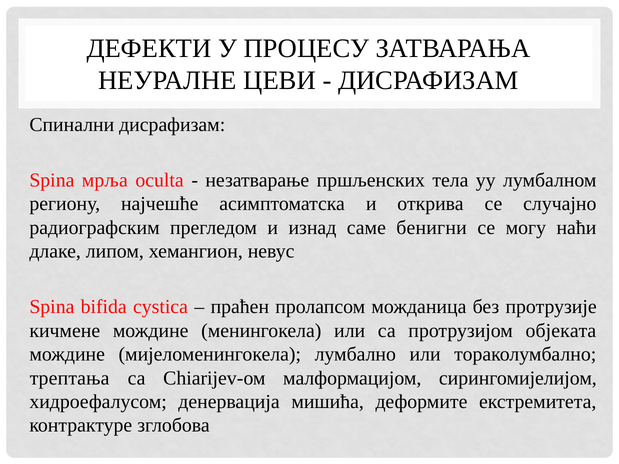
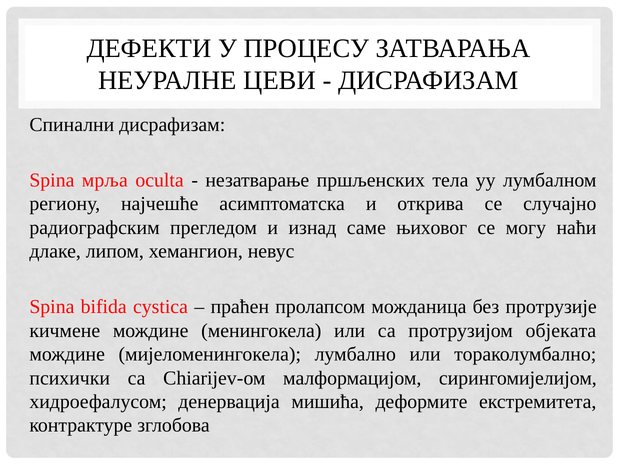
бенигни: бенигни -> њиховог (432, 228)
трептања: трептања -> психички (70, 378)
